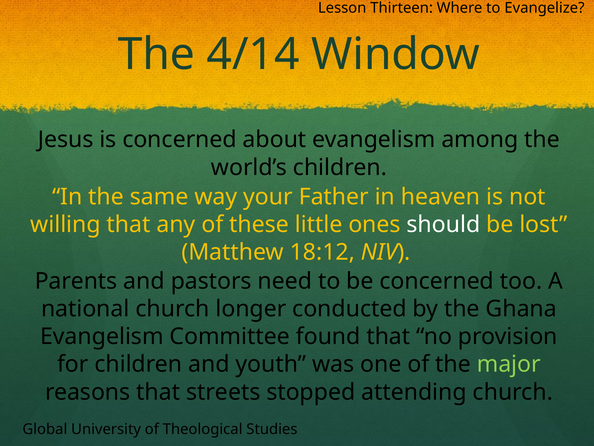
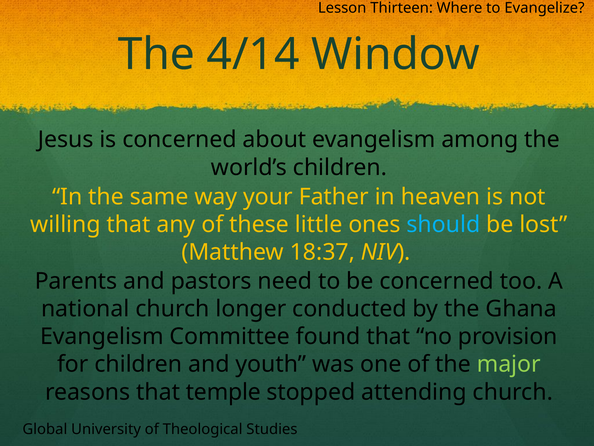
should colour: white -> light blue (443, 224)
18:12: 18:12 -> 18:37 (322, 252)
streets: streets -> temple (223, 392)
